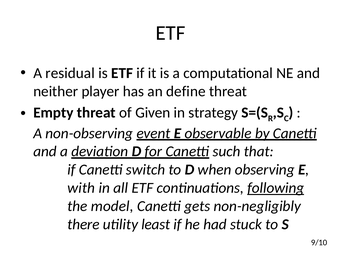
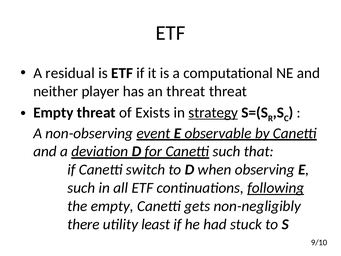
an define: define -> threat (186, 91)
Given: Given -> Exists (153, 112)
strategy underline: none -> present (213, 112)
with: with -> such (81, 188)
the model: model -> empty (112, 206)
